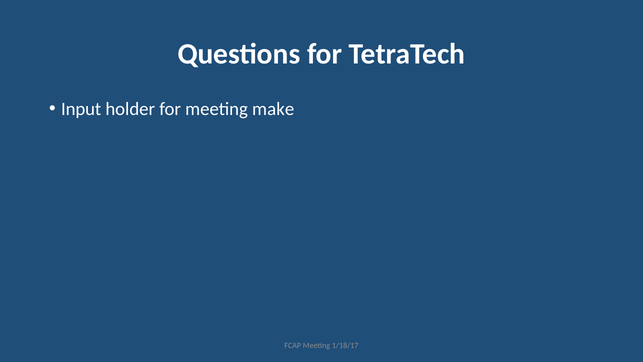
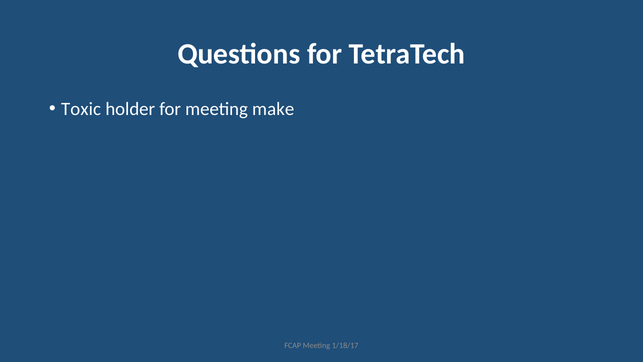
Input: Input -> Toxic (81, 109)
